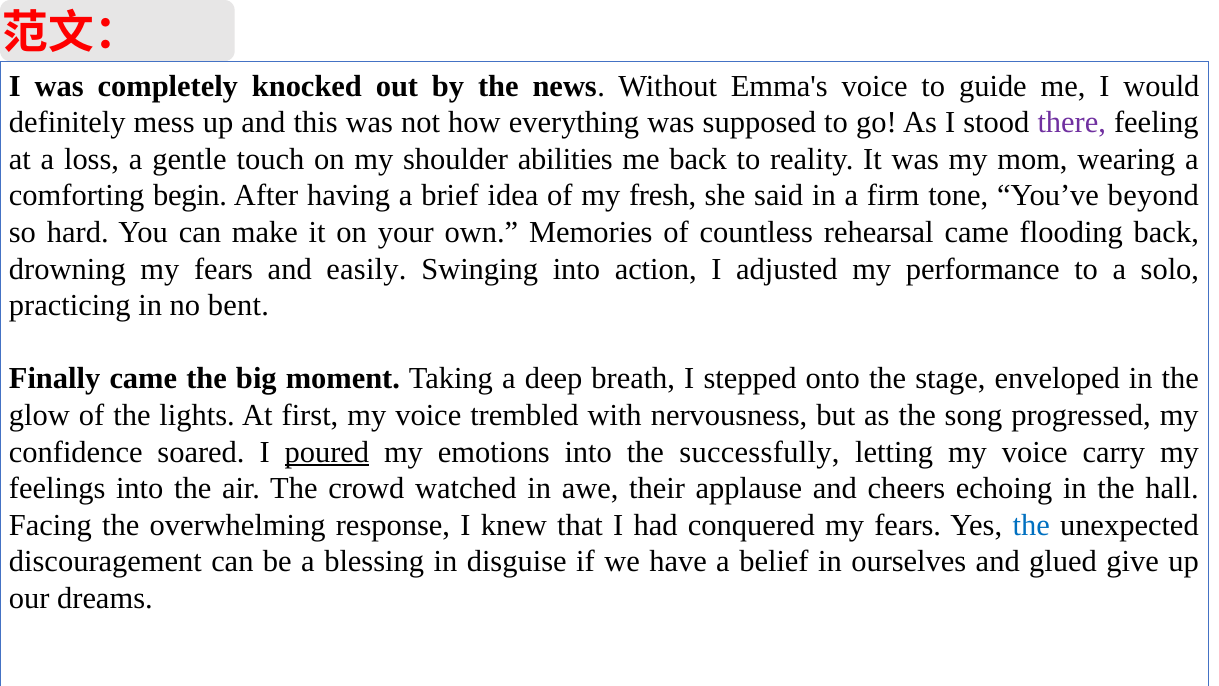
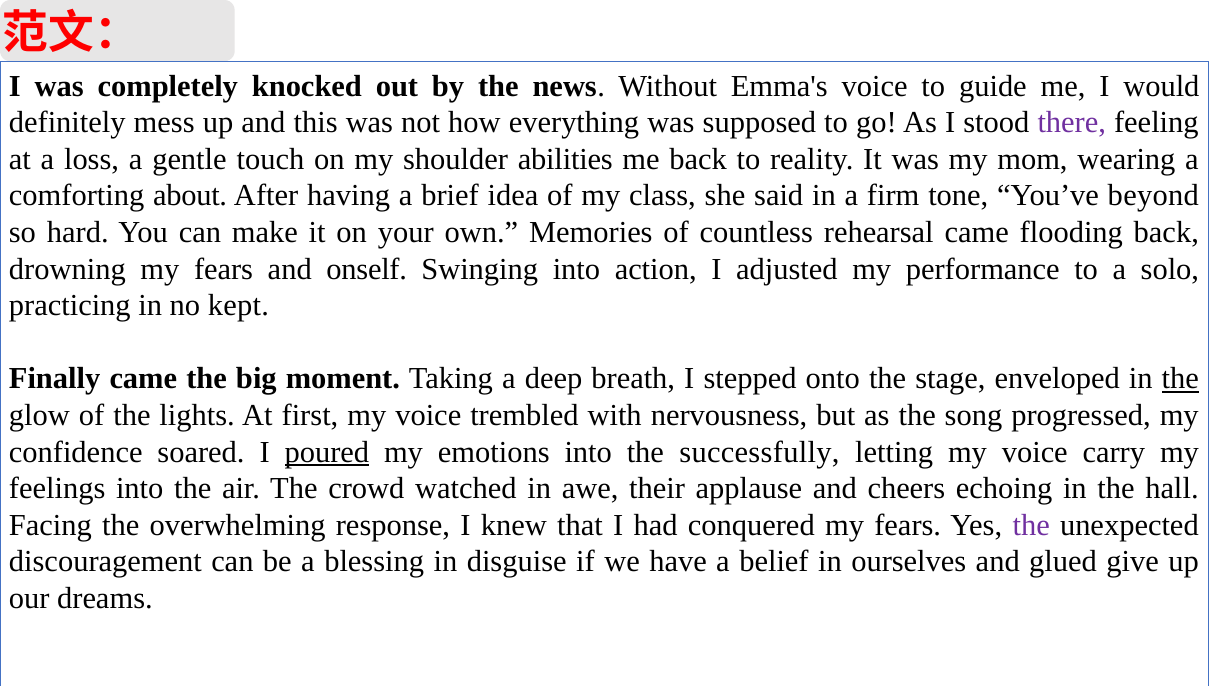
begin: begin -> about (190, 196)
fresh: fresh -> class (663, 196)
easily: easily -> onself (367, 269)
bent: bent -> kept (238, 305)
the underline: none -> present (1180, 379)
the colour: blue -> purple (1031, 525)
